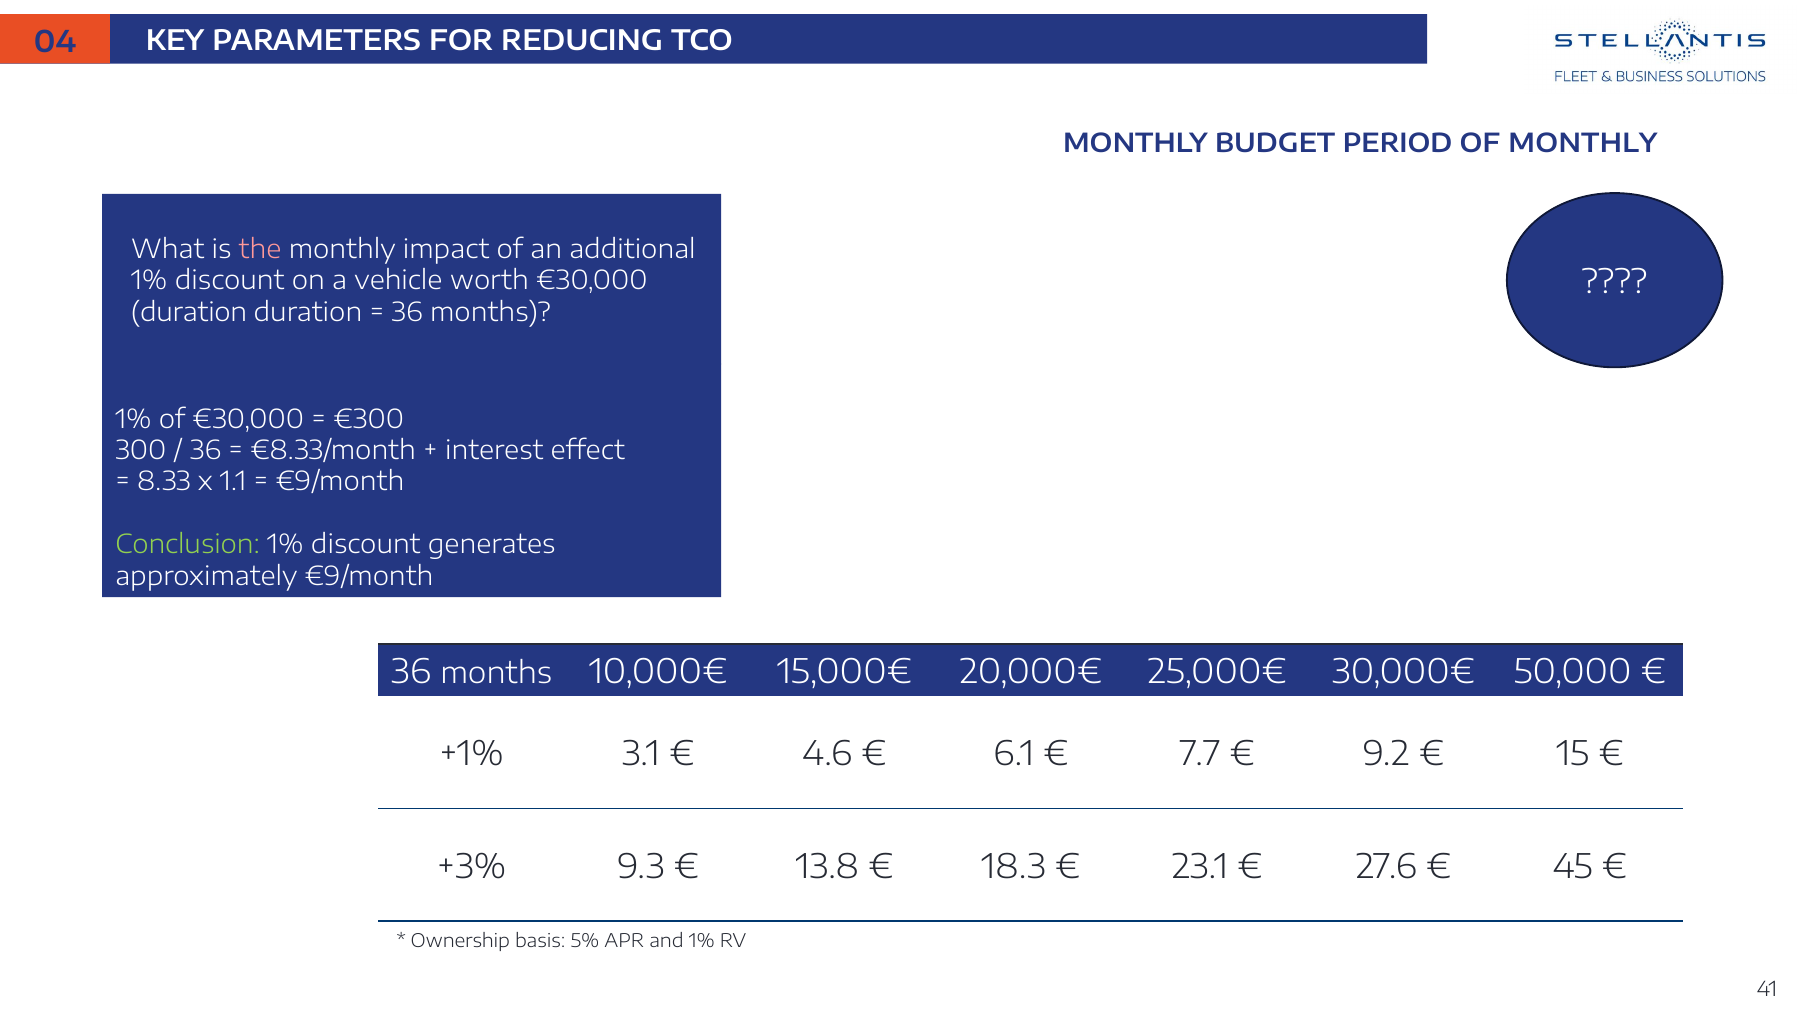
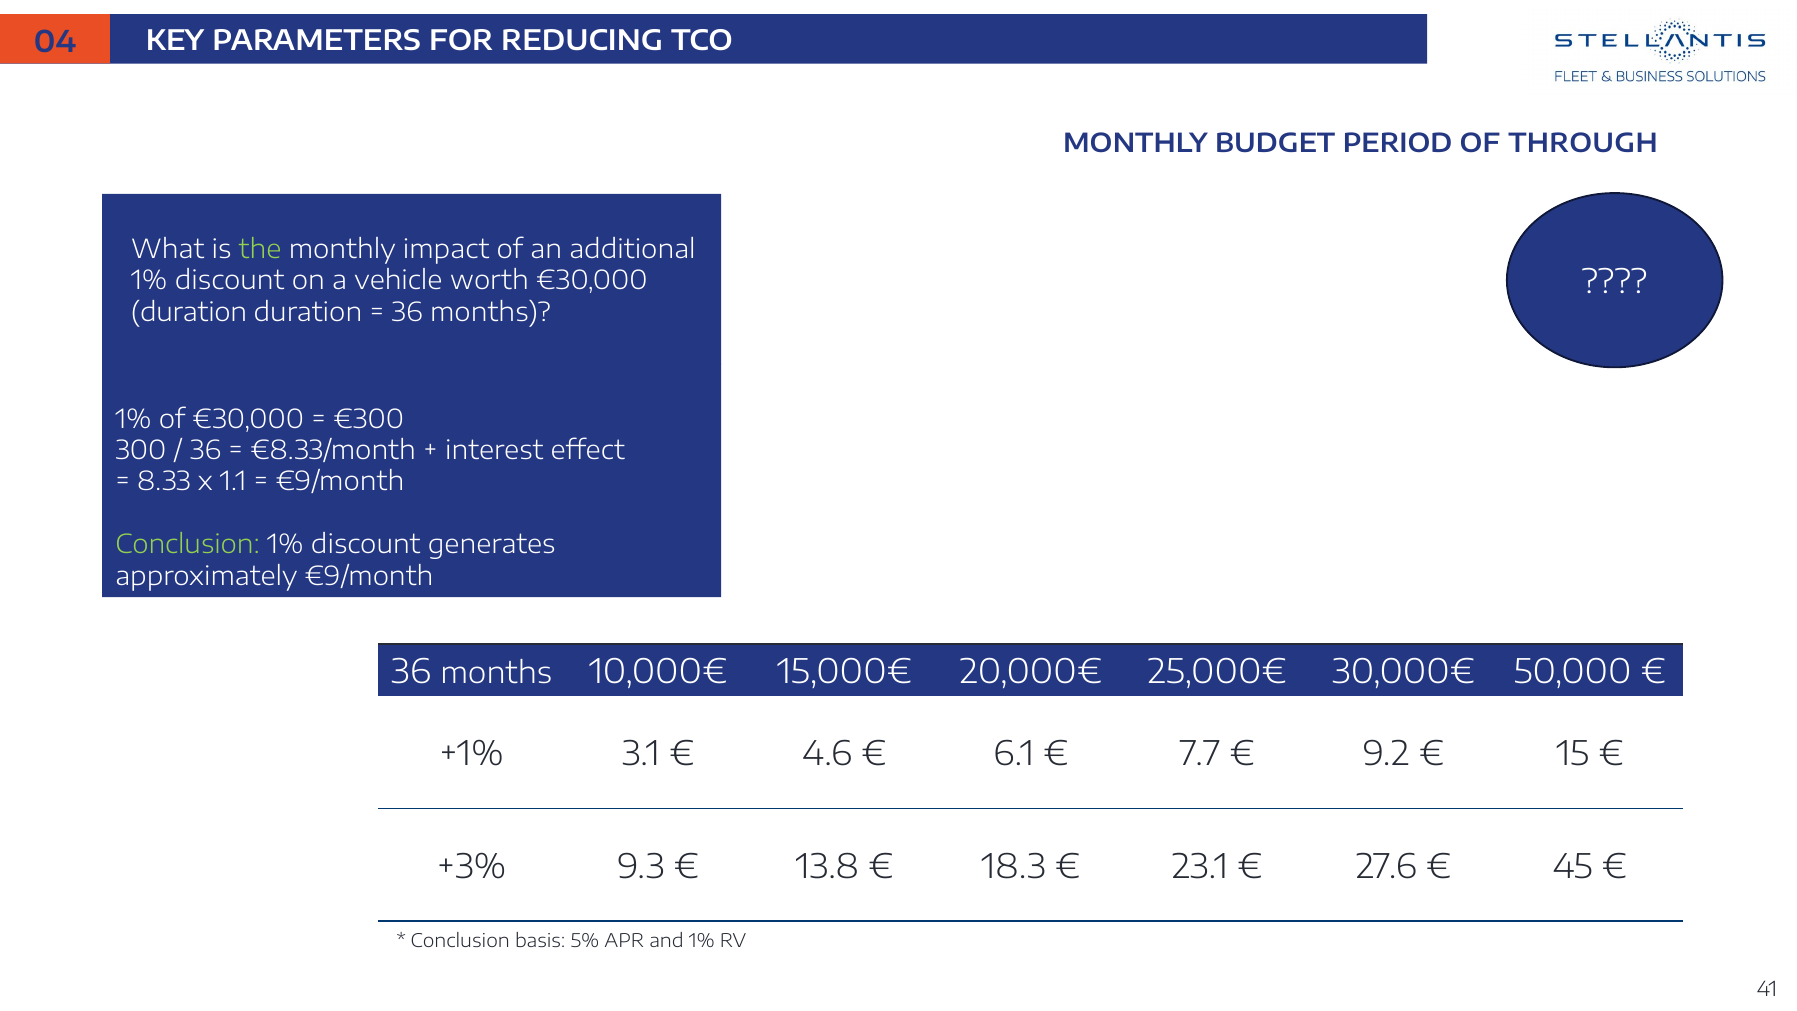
OF MONTHLY: MONTHLY -> THROUGH (1583, 144)
the colour: pink -> light green (260, 249)
Ownership: Ownership -> Conclusion (460, 942)
